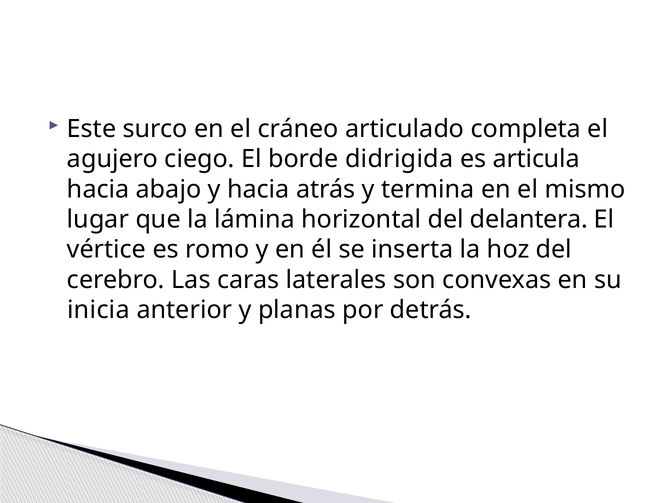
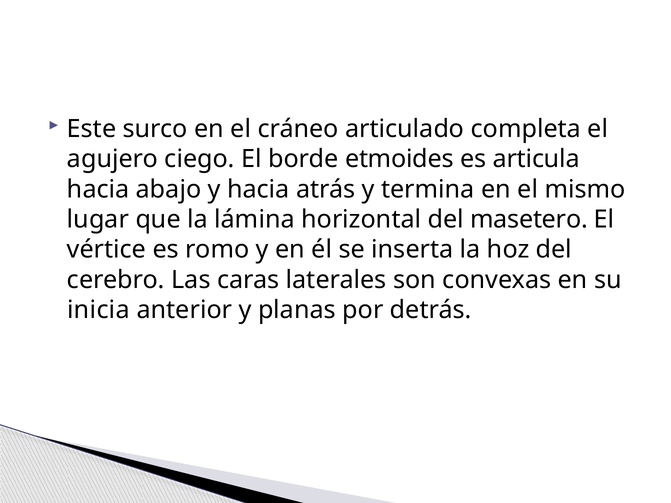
didrigida: didrigida -> etmoides (399, 159)
delantera: delantera -> masetero (529, 220)
